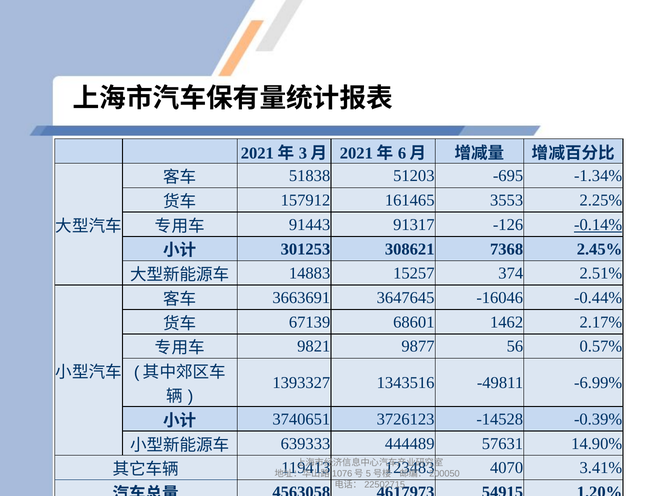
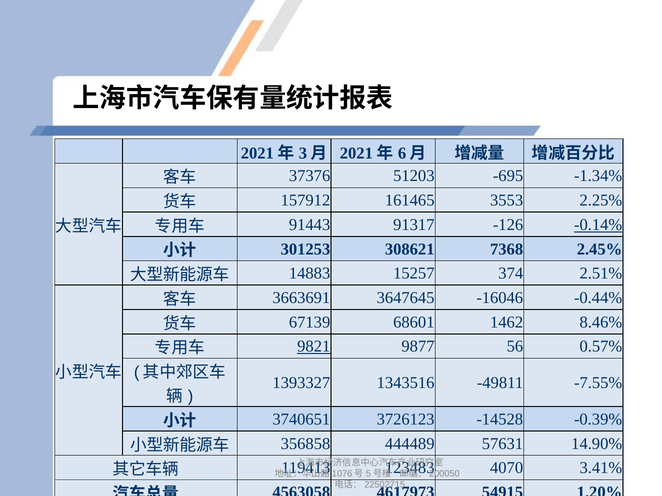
51838: 51838 -> 37376 (310, 176)
2.17%: 2.17% -> 8.46% (601, 322)
9821 underline: none -> present (314, 347)
-6.99%: -6.99% -> -7.55% (598, 383)
639333: 639333 -> 356858 (305, 444)
